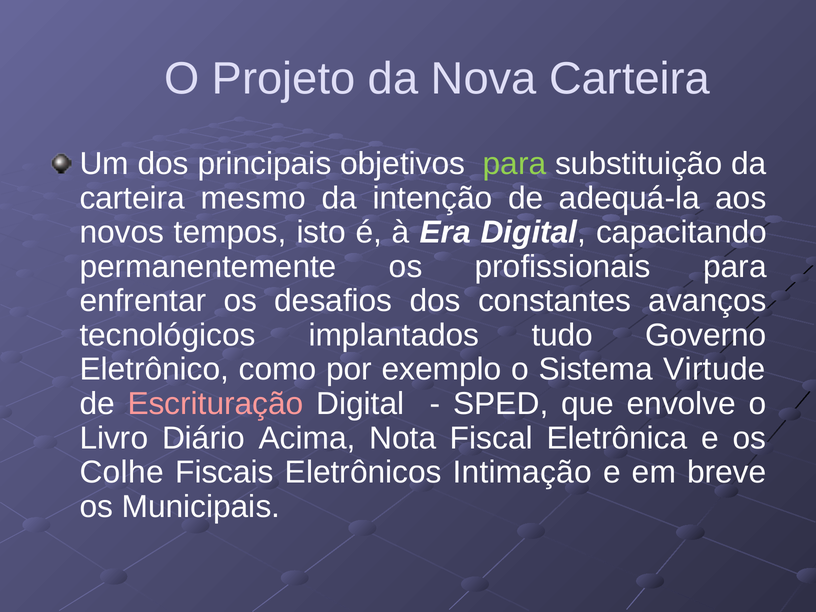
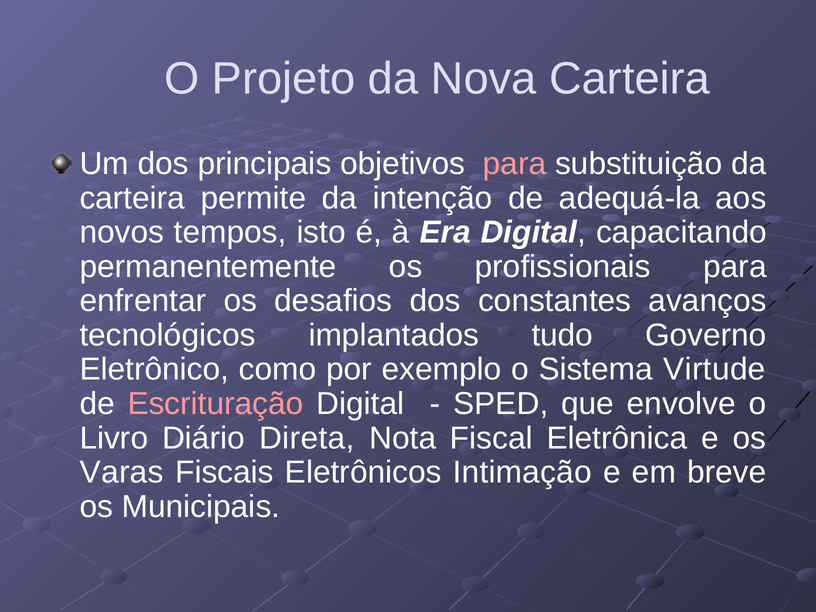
para colour: light green -> pink (515, 164)
mesmo: mesmo -> permite (254, 198)
Acima: Acima -> Direta (307, 438)
Colhe: Colhe -> Varas (122, 472)
